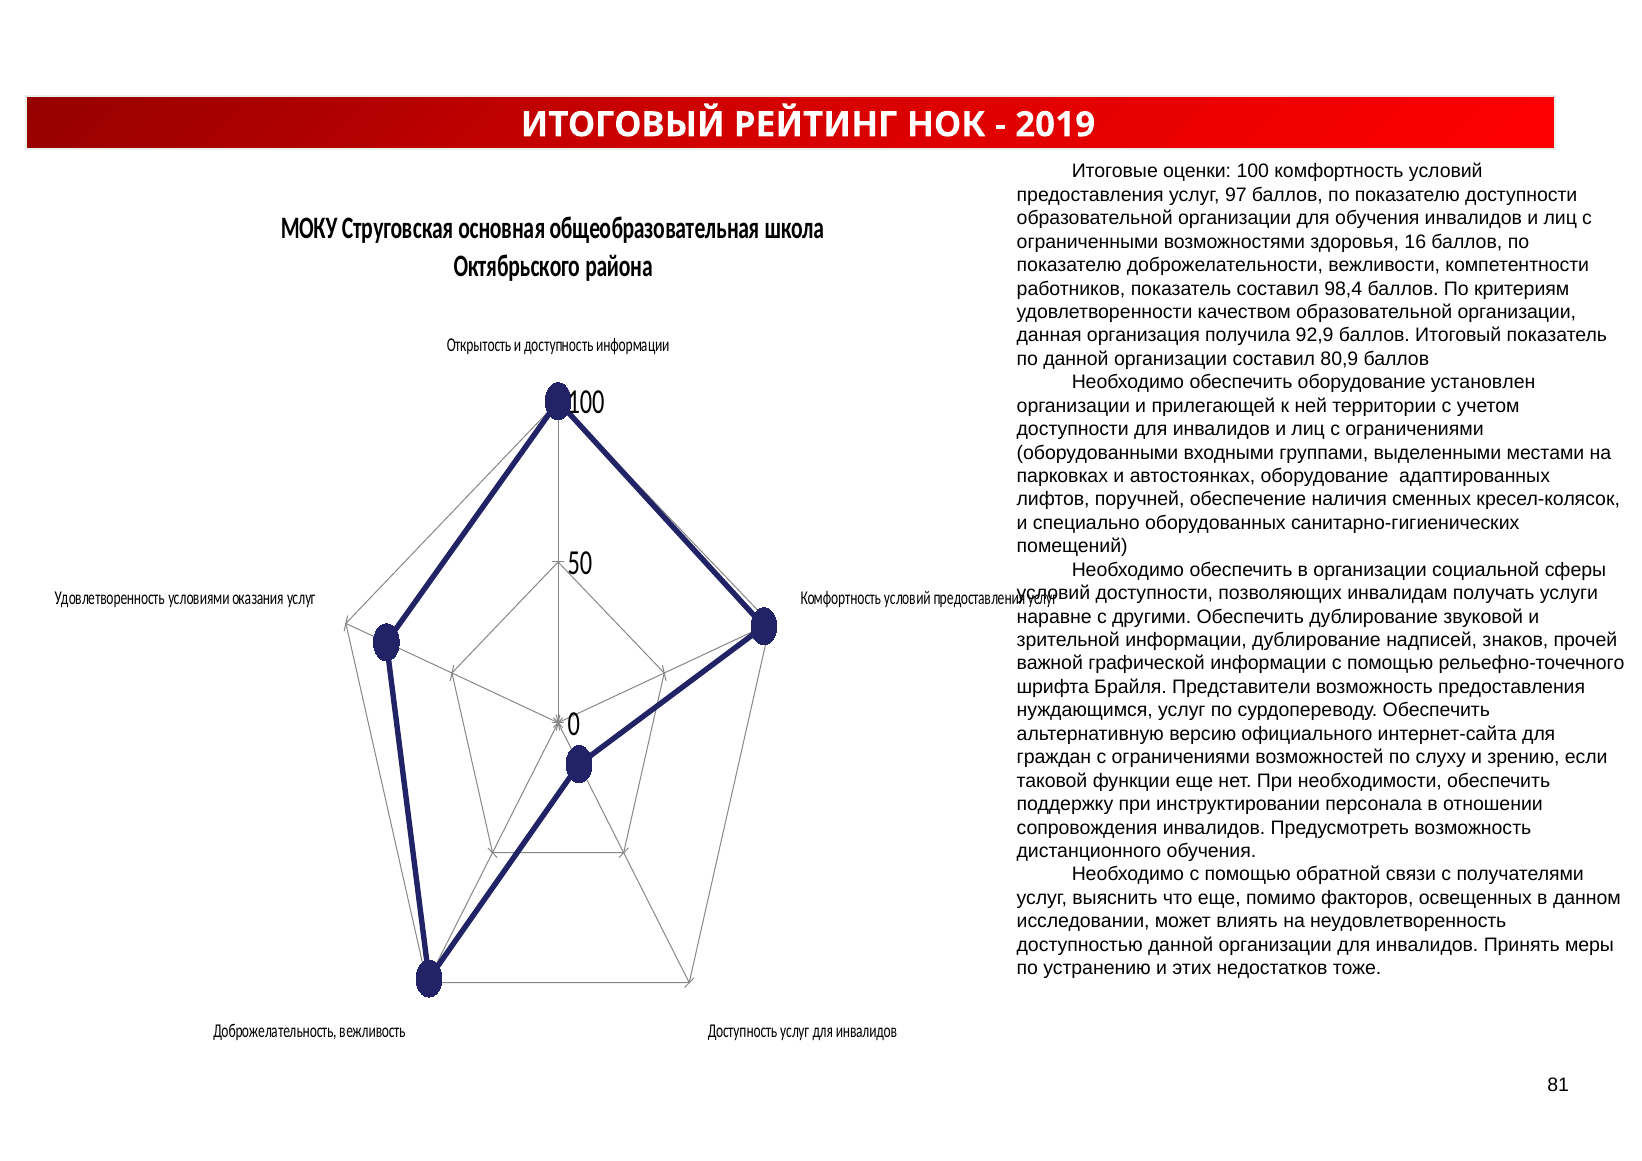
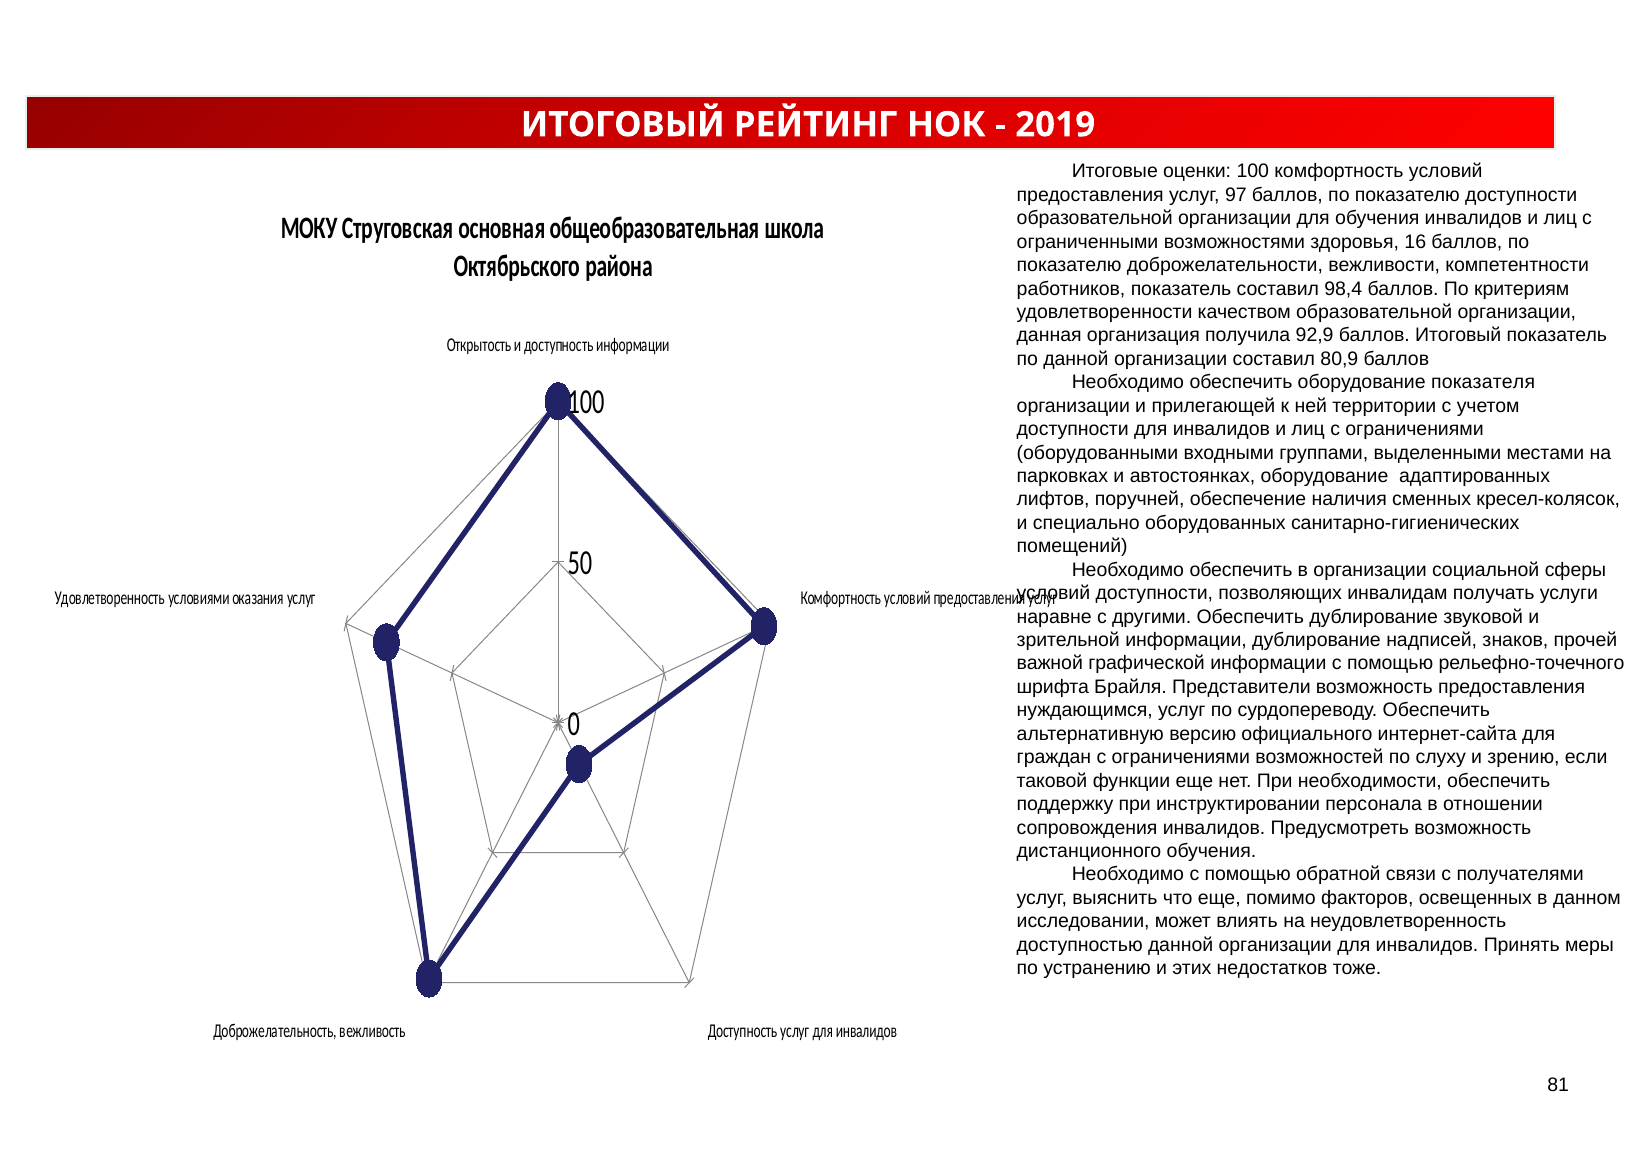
установлен: установлен -> показателя (1483, 382)
